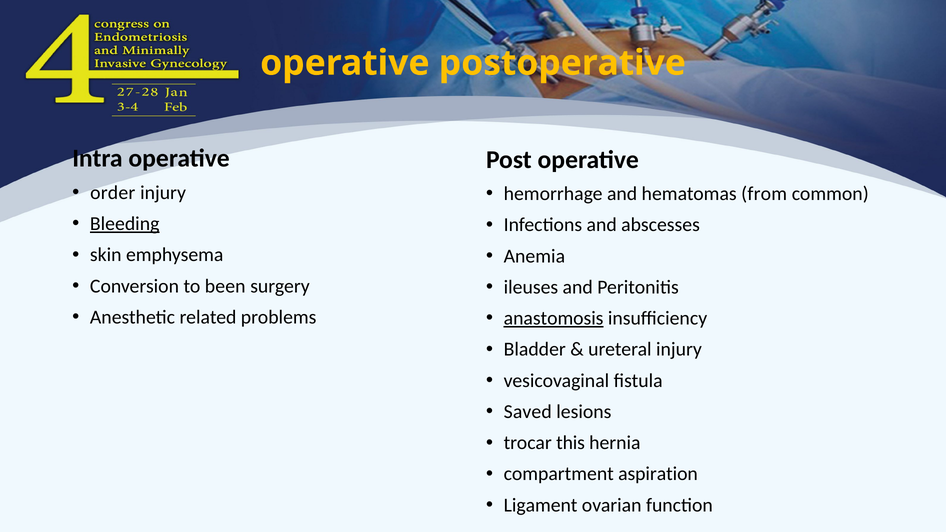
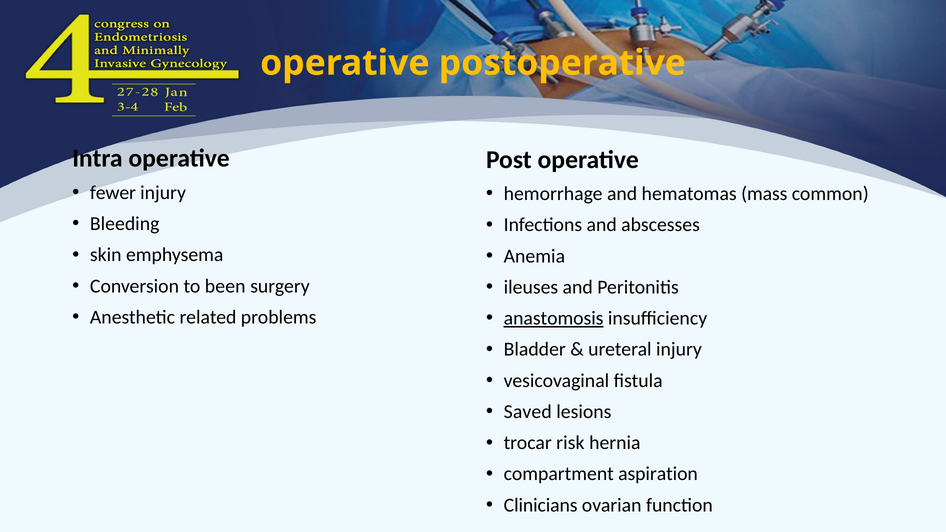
order: order -> fewer (113, 193)
from: from -> mass (764, 194)
Bleeding underline: present -> none (125, 224)
this: this -> risk (570, 443)
Ligament: Ligament -> Clinicians (541, 505)
